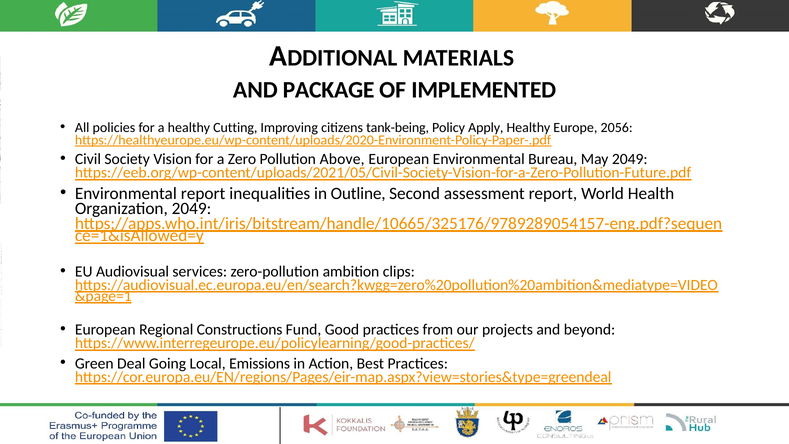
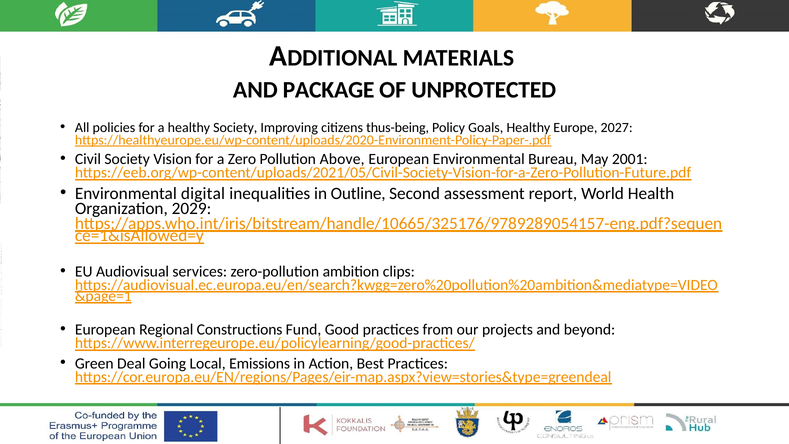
IMPLEMENTED: IMPLEMENTED -> UNPROTECTED (484, 90)
healthy Cutting: Cutting -> Society (235, 128)
tank-being: tank-being -> thus-being (398, 128)
Apply: Apply -> Goals (486, 128)
2056: 2056 -> 2027 (617, 128)
May 2049: 2049 -> 2001 (630, 159)
Environmental report: report -> digital (203, 193)
Organization 2049: 2049 -> 2029 (192, 208)
